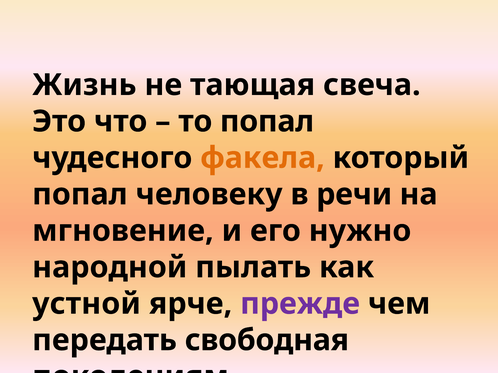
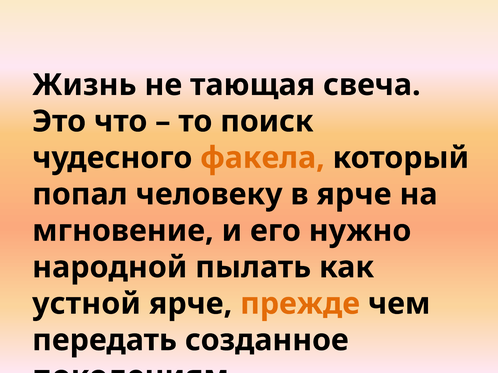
то попал: попал -> поиск (267, 122)
в речи: речи -> ярче (354, 195)
прежде colour: purple -> orange (300, 304)
свободная: свободная -> созданное (267, 341)
